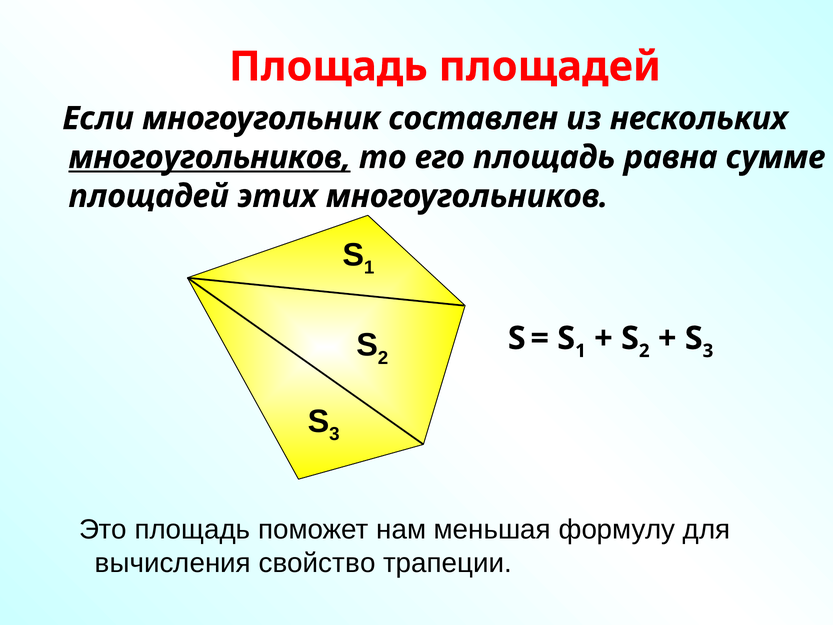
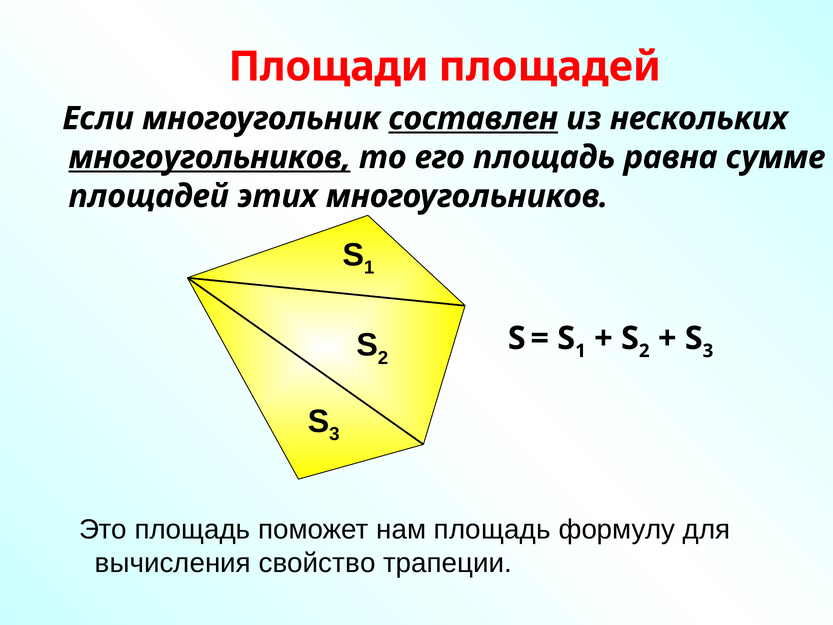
Площадь: Площадь -> Площади (329, 67)
составлен underline: none -> present (473, 118)
нам меньшая: меньшая -> площадь (492, 529)
